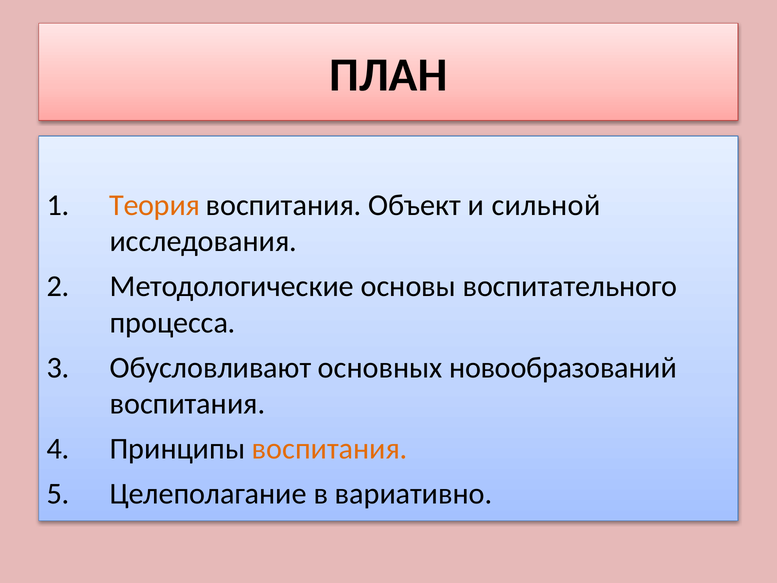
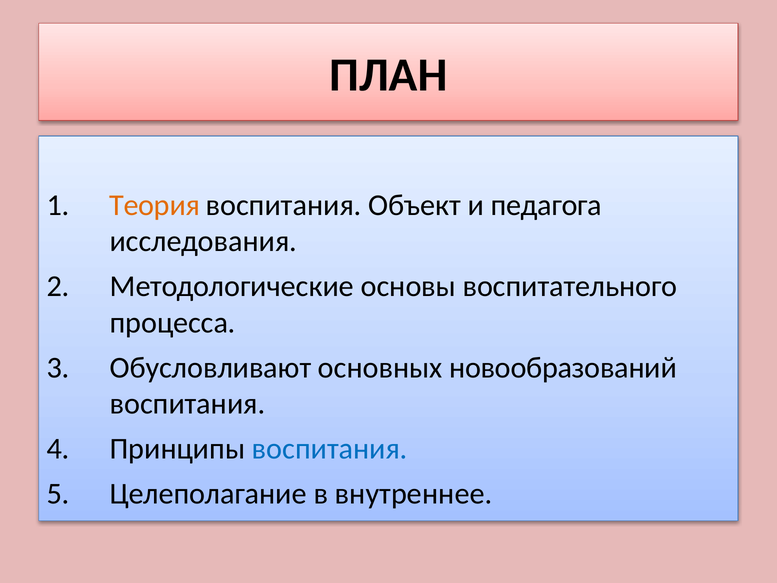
сильной: сильной -> педагога (546, 205)
воспитания colour: orange -> blue (330, 449)
вариативно: вариативно -> внутреннее (414, 493)
